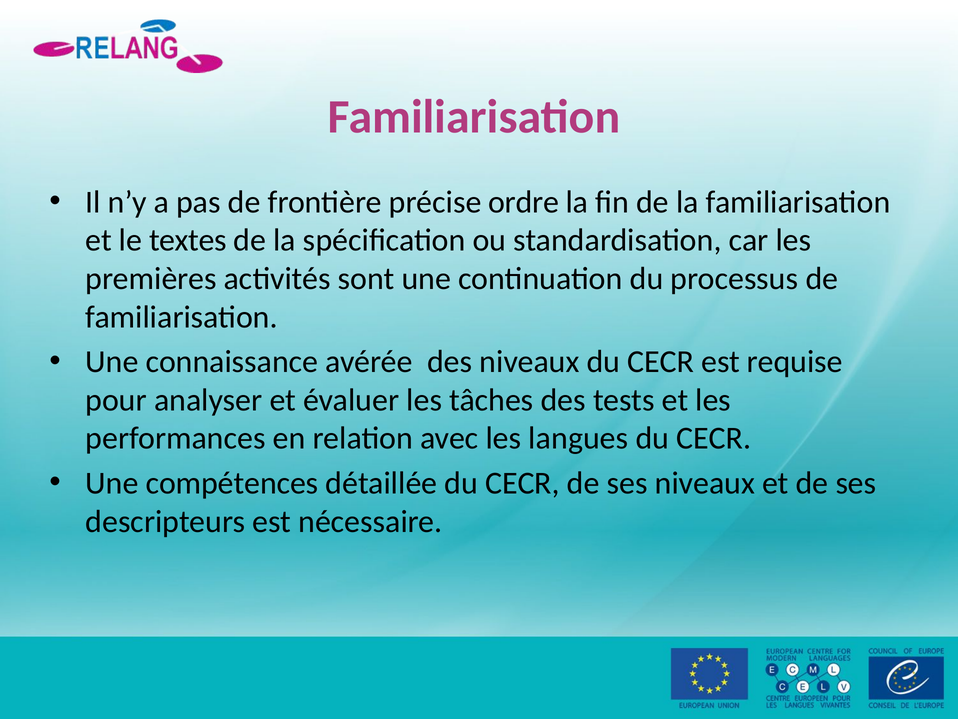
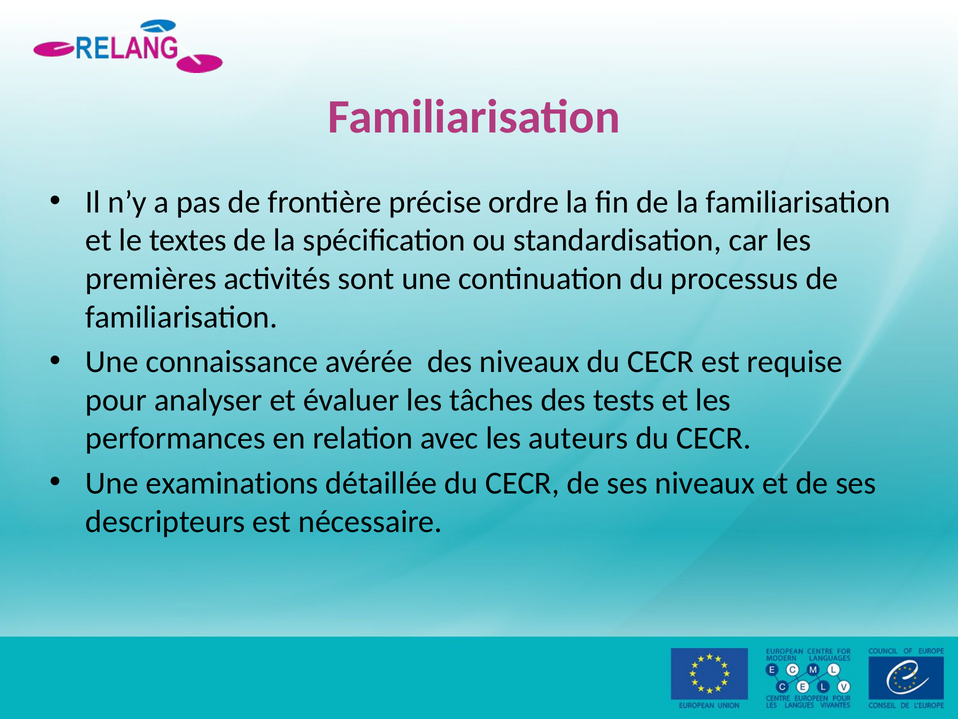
langues: langues -> auteurs (578, 438)
compétences: compétences -> examinations (232, 483)
